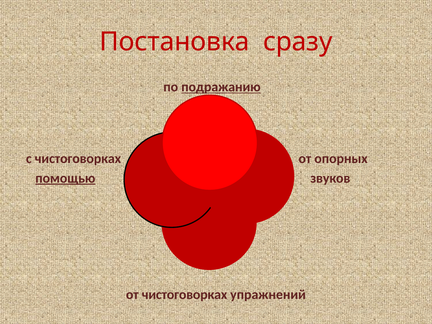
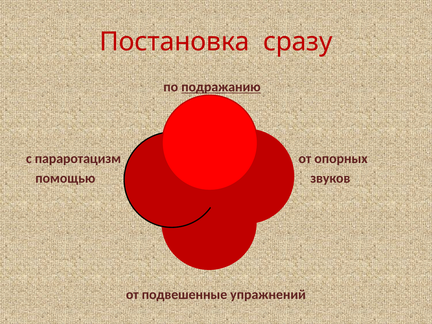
с чистоговорках: чистоговорках -> параротацизм (78, 159)
помощью underline: present -> none (65, 178)
от чистоговорках: чистоговорках -> подвешенные (185, 295)
